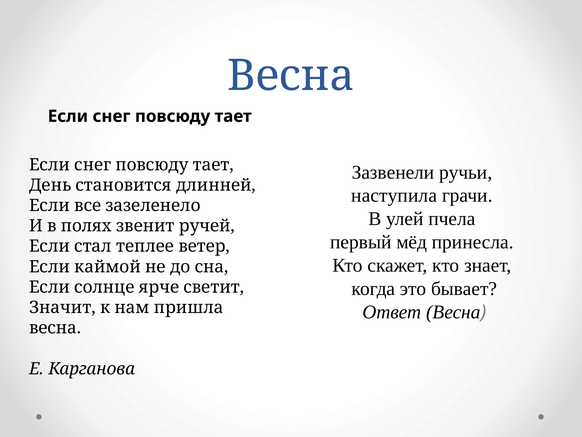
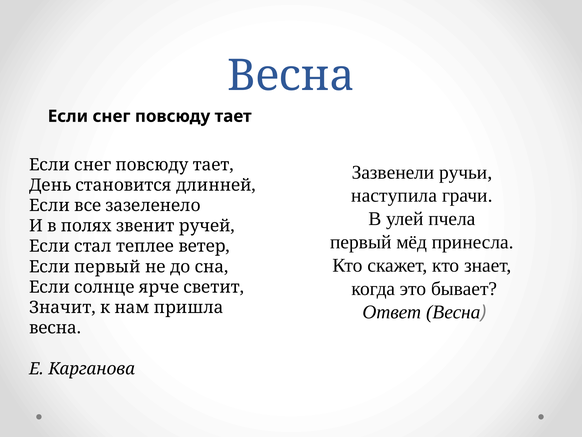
Если каймой: каймой -> первый (108, 266)
